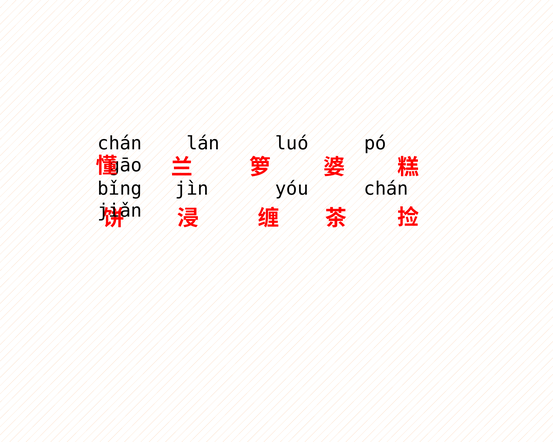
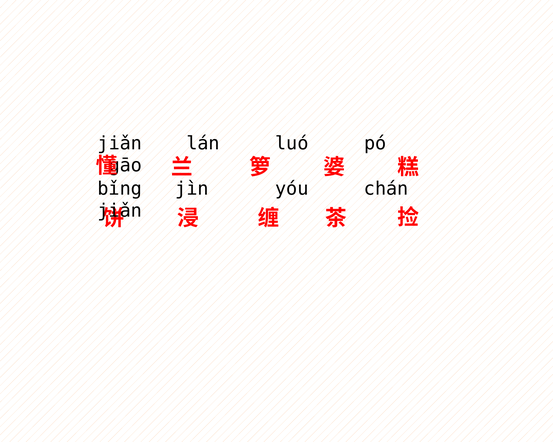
chán: chán -> jiǎn (120, 143)
